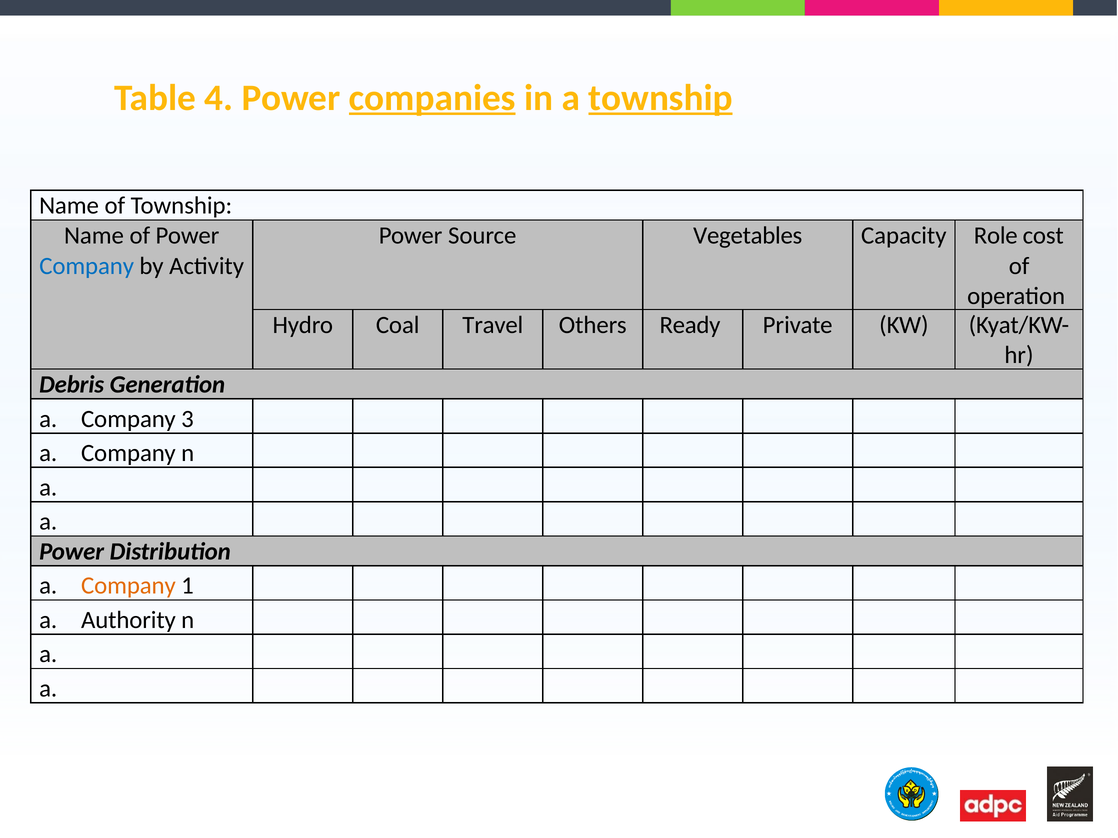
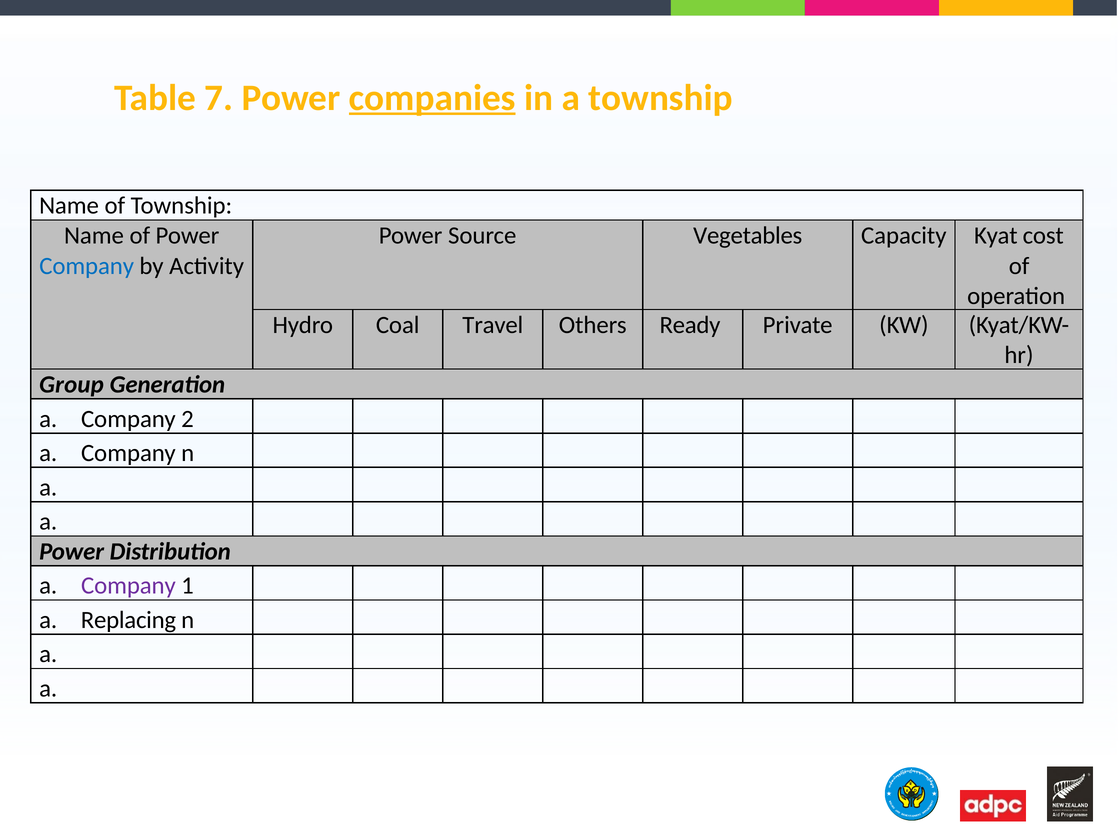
4: 4 -> 7 (219, 98)
township underline: present -> none (661, 98)
Role: Role -> Kyat (996, 236)
Debris: Debris -> Group (71, 385)
3: 3 -> 2 (187, 419)
Company colour: orange -> purple (128, 586)
Authority: Authority -> Replacing (128, 620)
